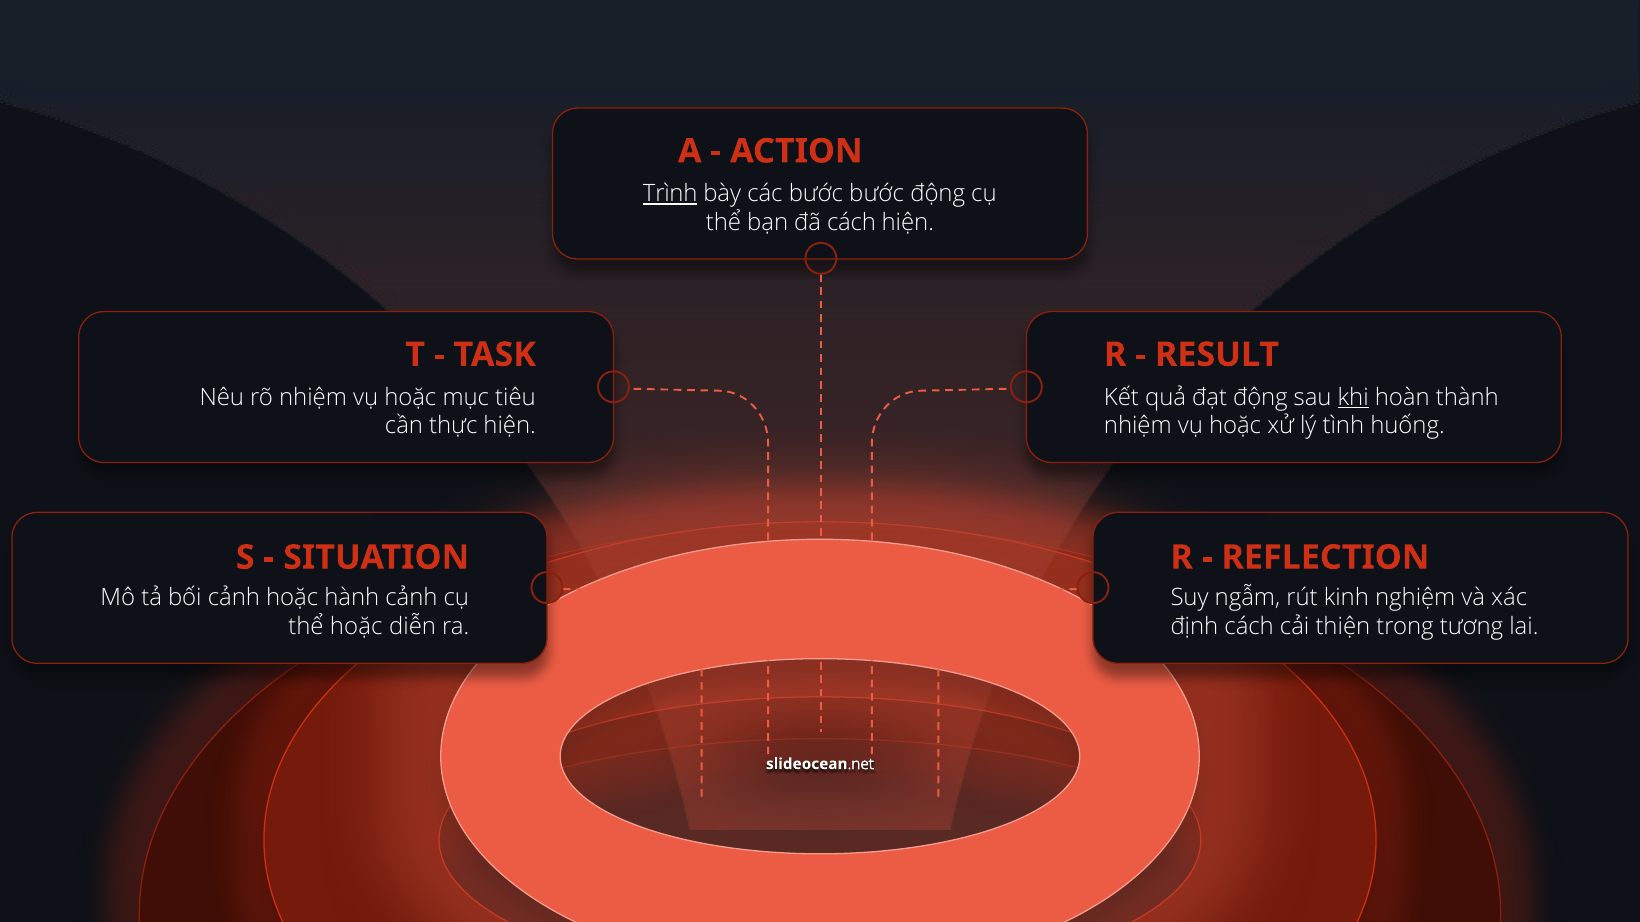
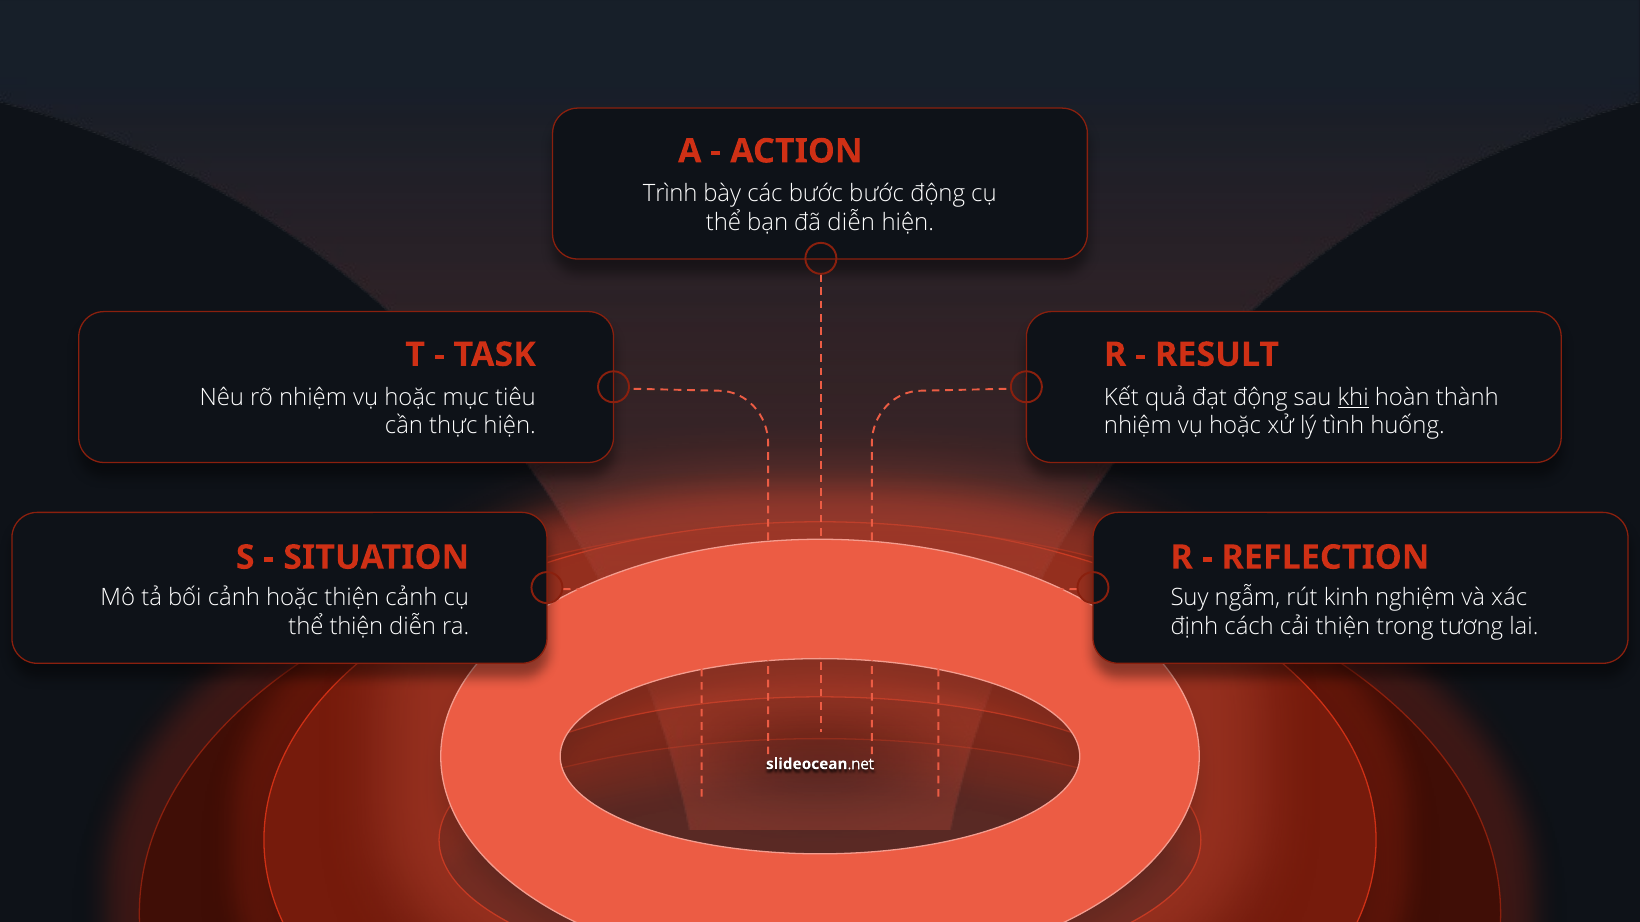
Trình underline: present -> none (670, 194)
đã cách: cách -> diễn (851, 222)
hoặc hành: hành -> thiện (352, 598)
thể hoặc: hoặc -> thiện (356, 627)
